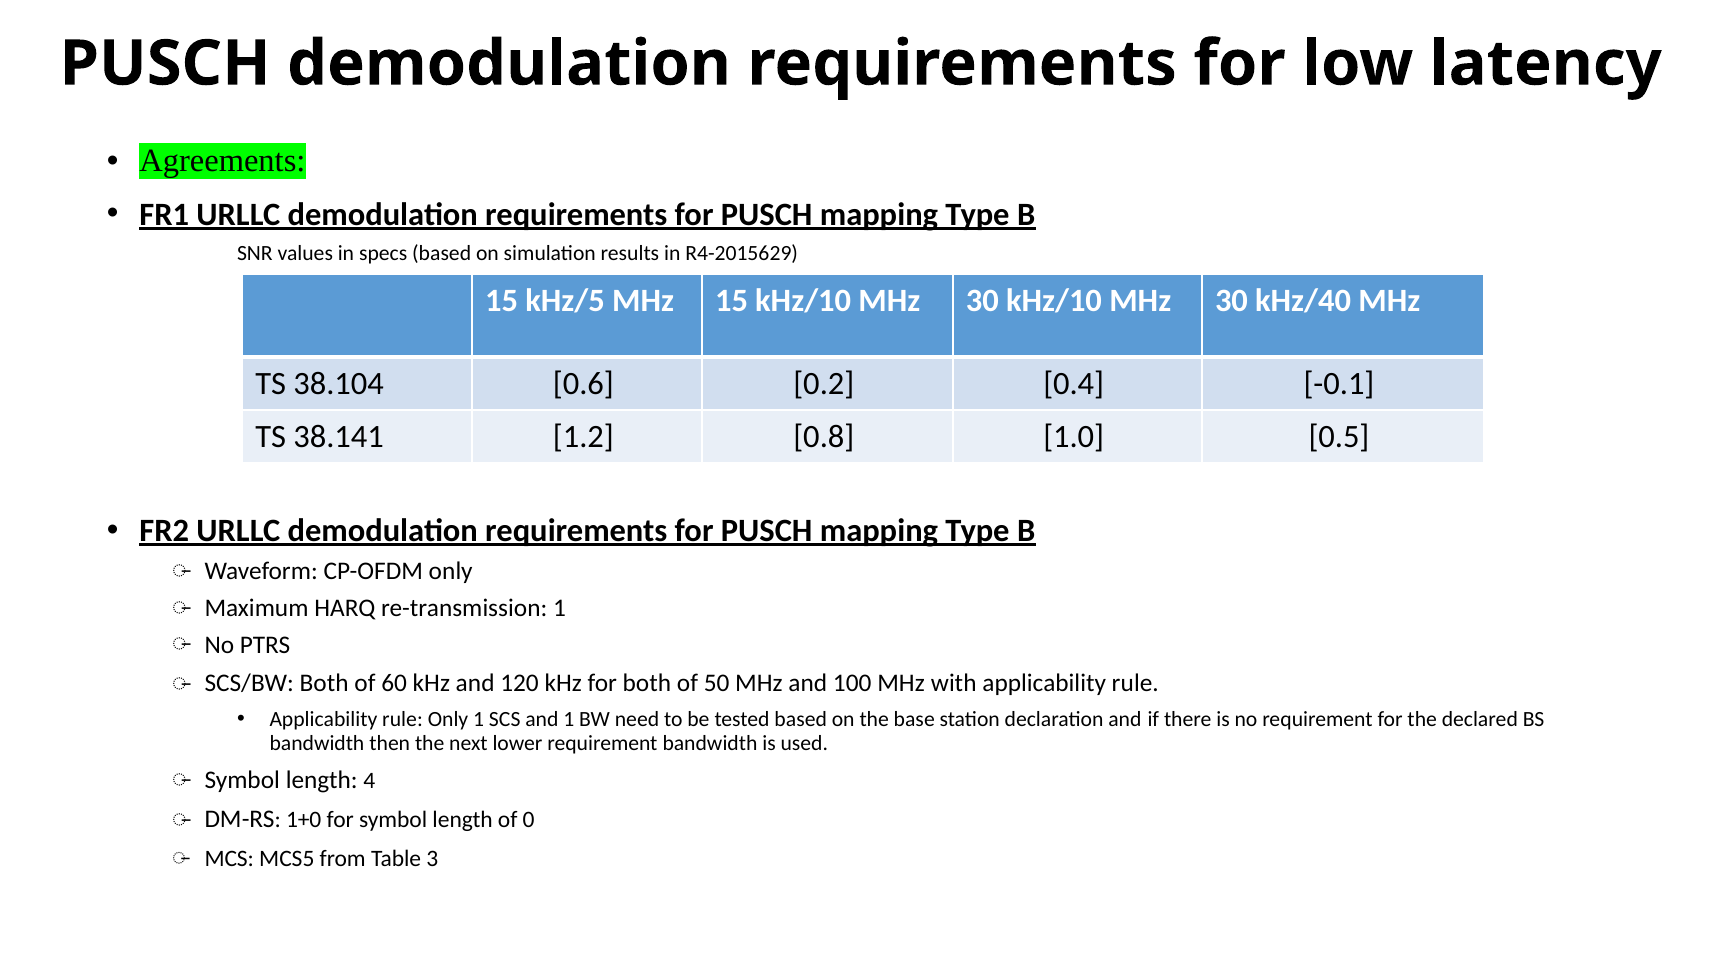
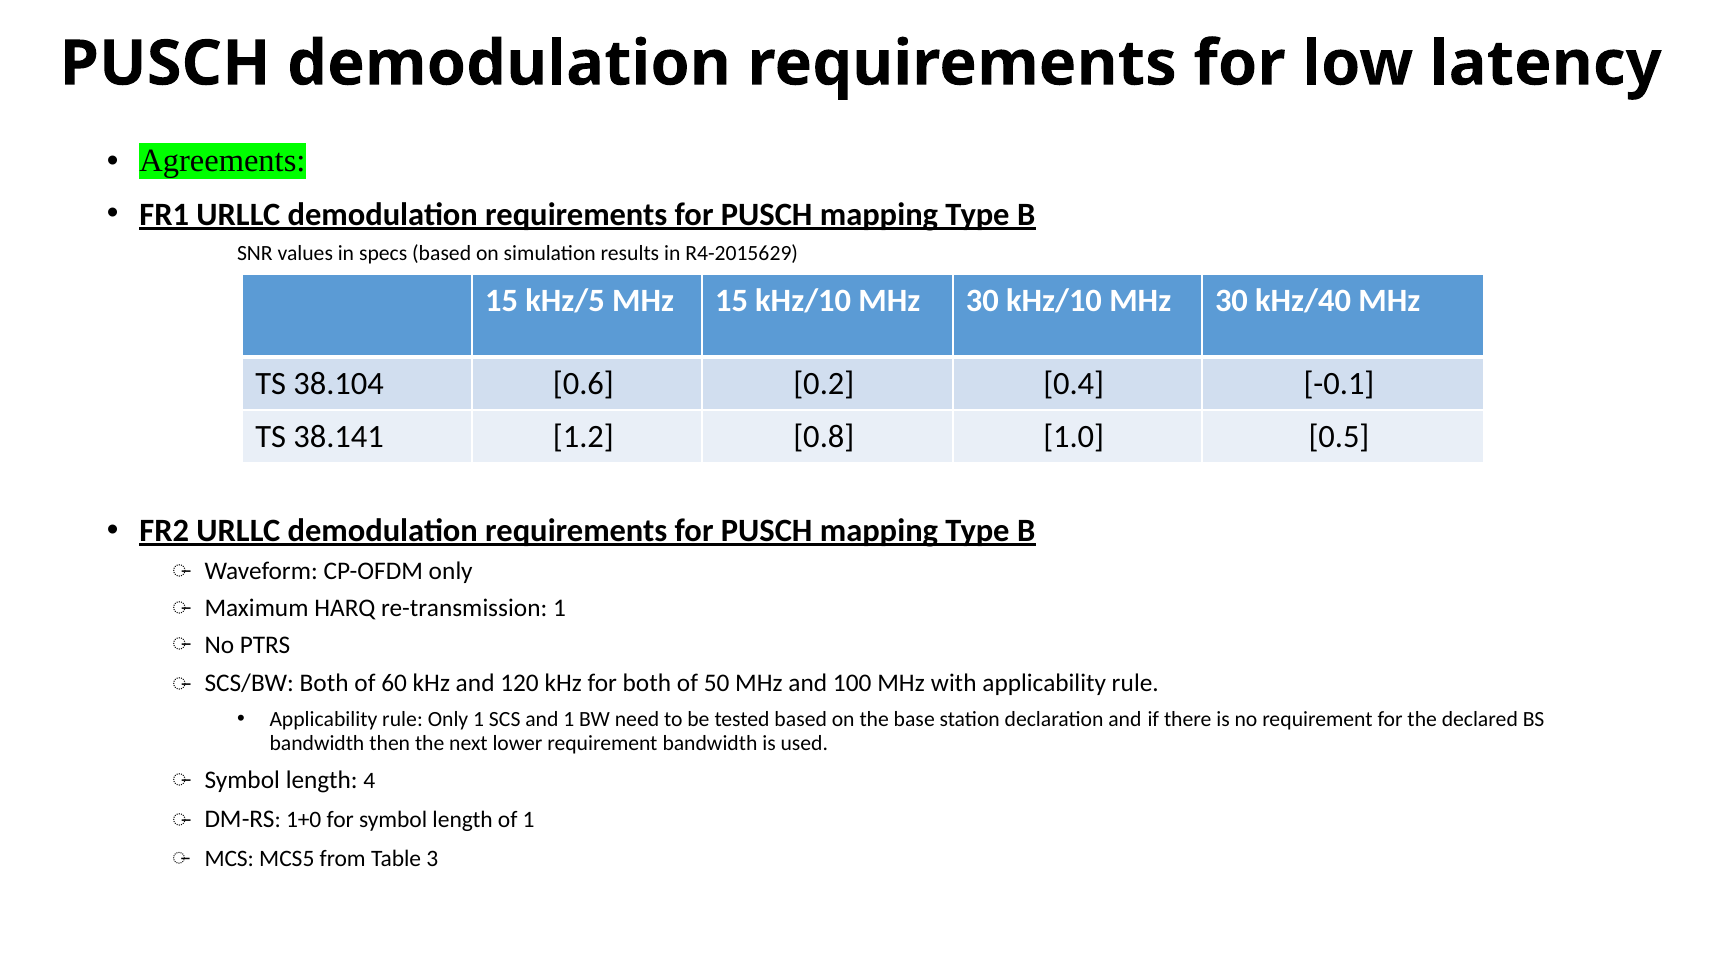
of 0: 0 -> 1 (529, 820)
